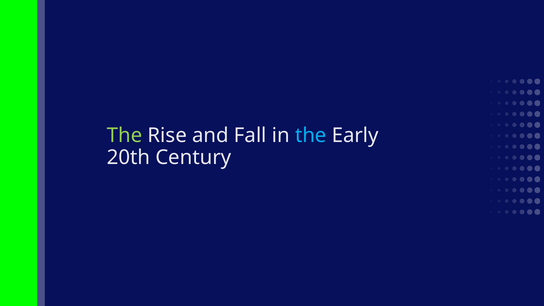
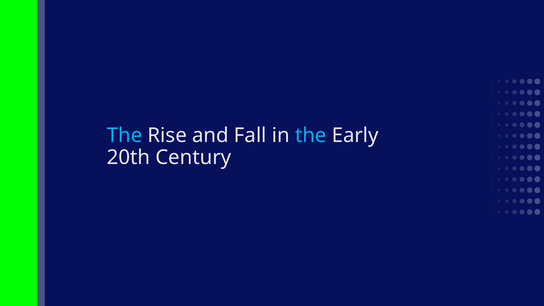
The colour: light green -> light blue (125, 136)
